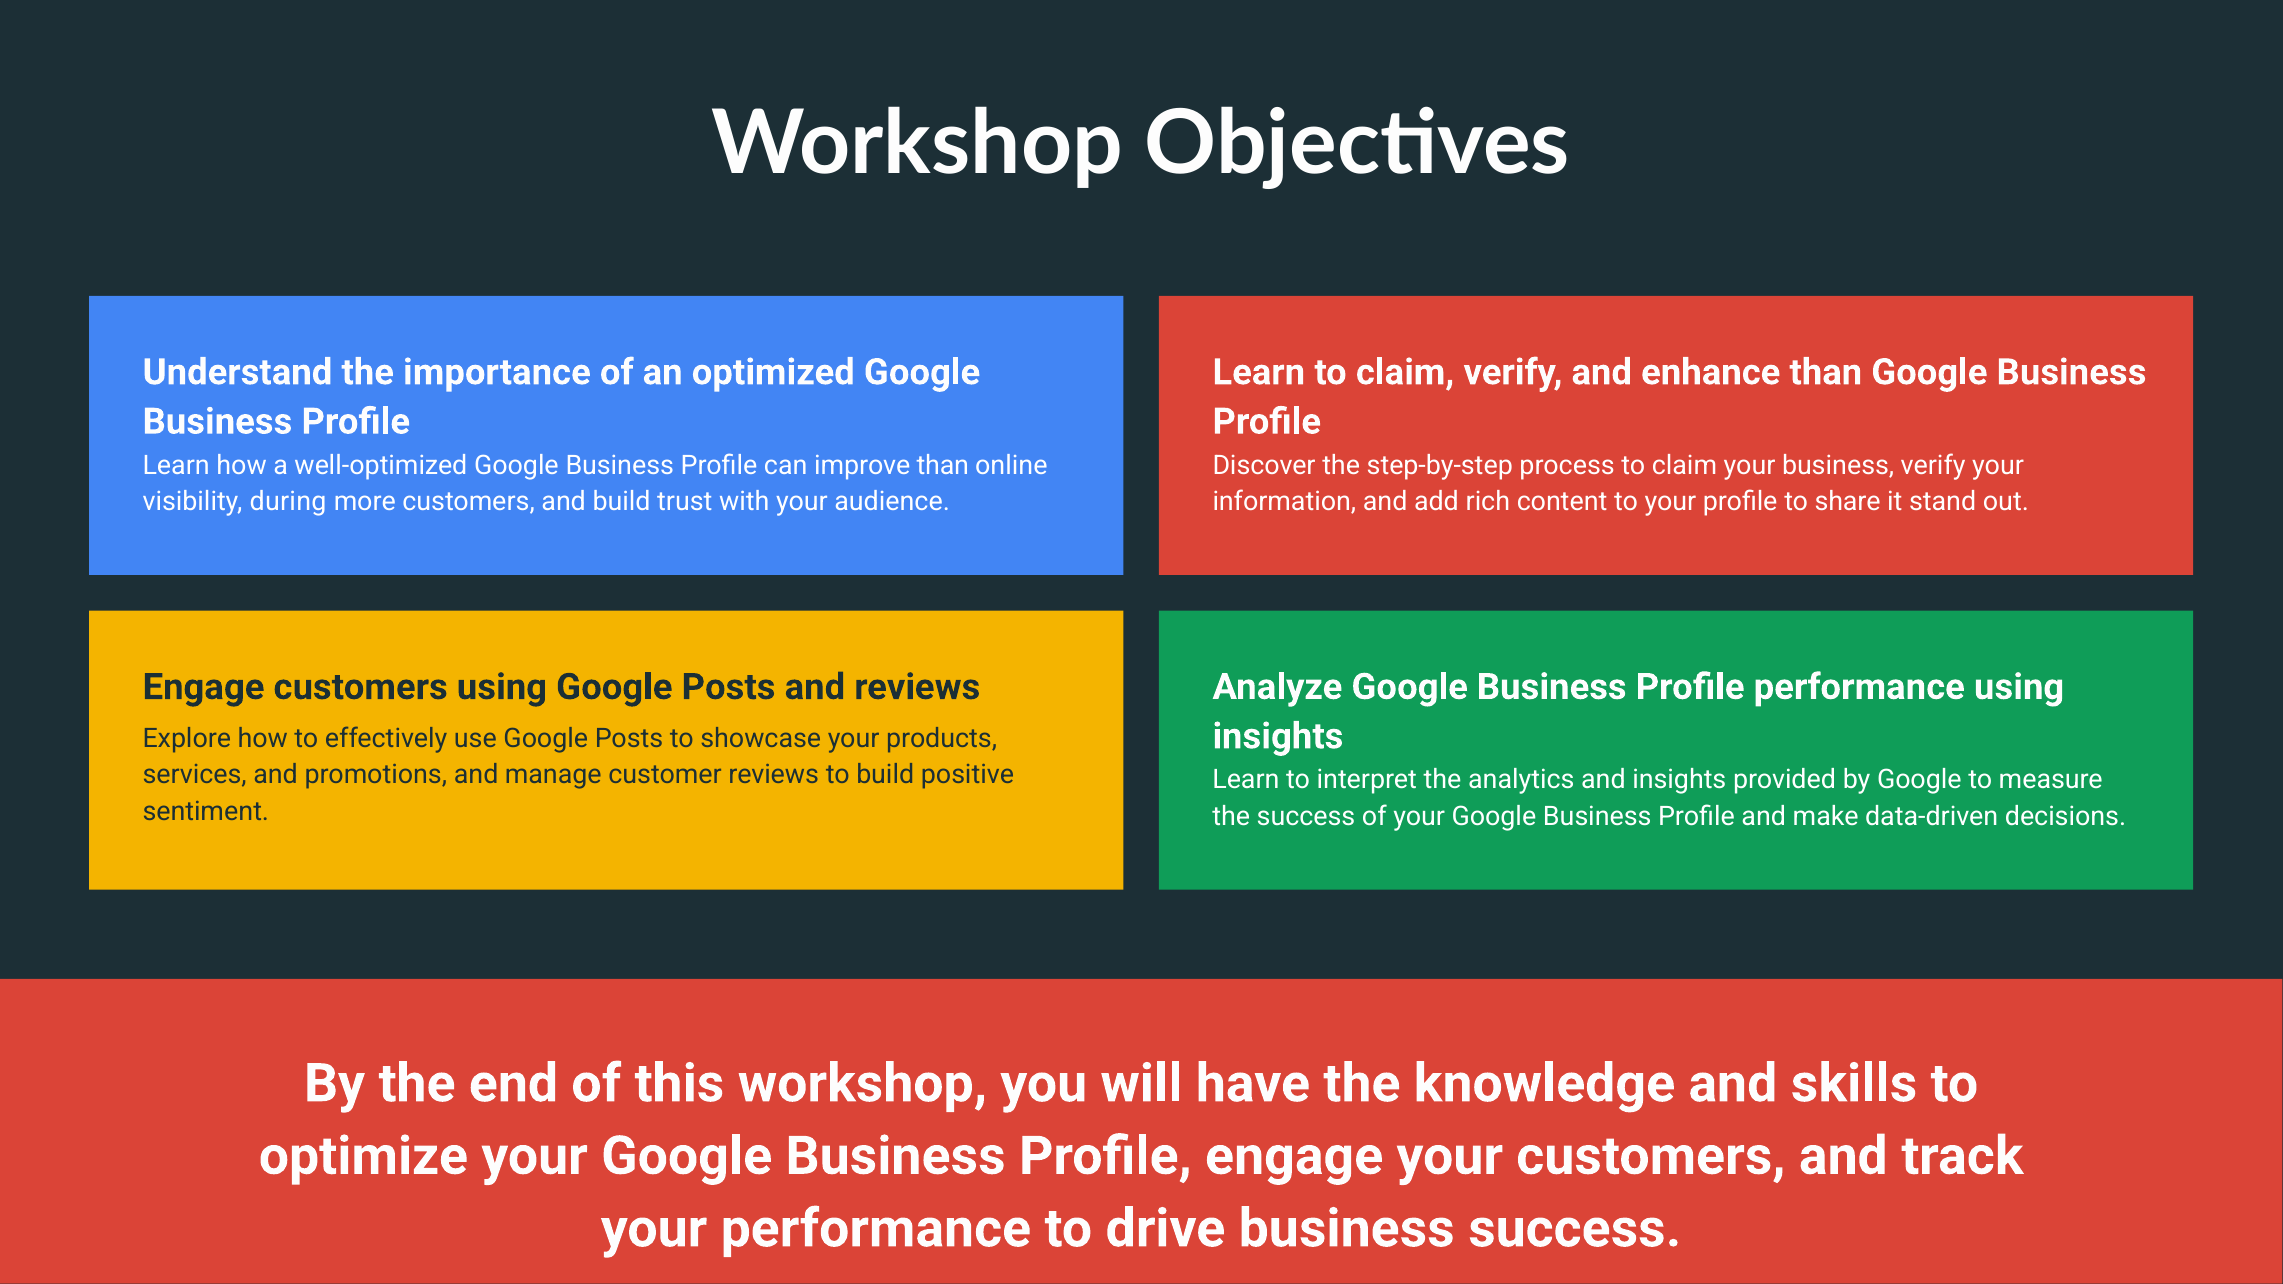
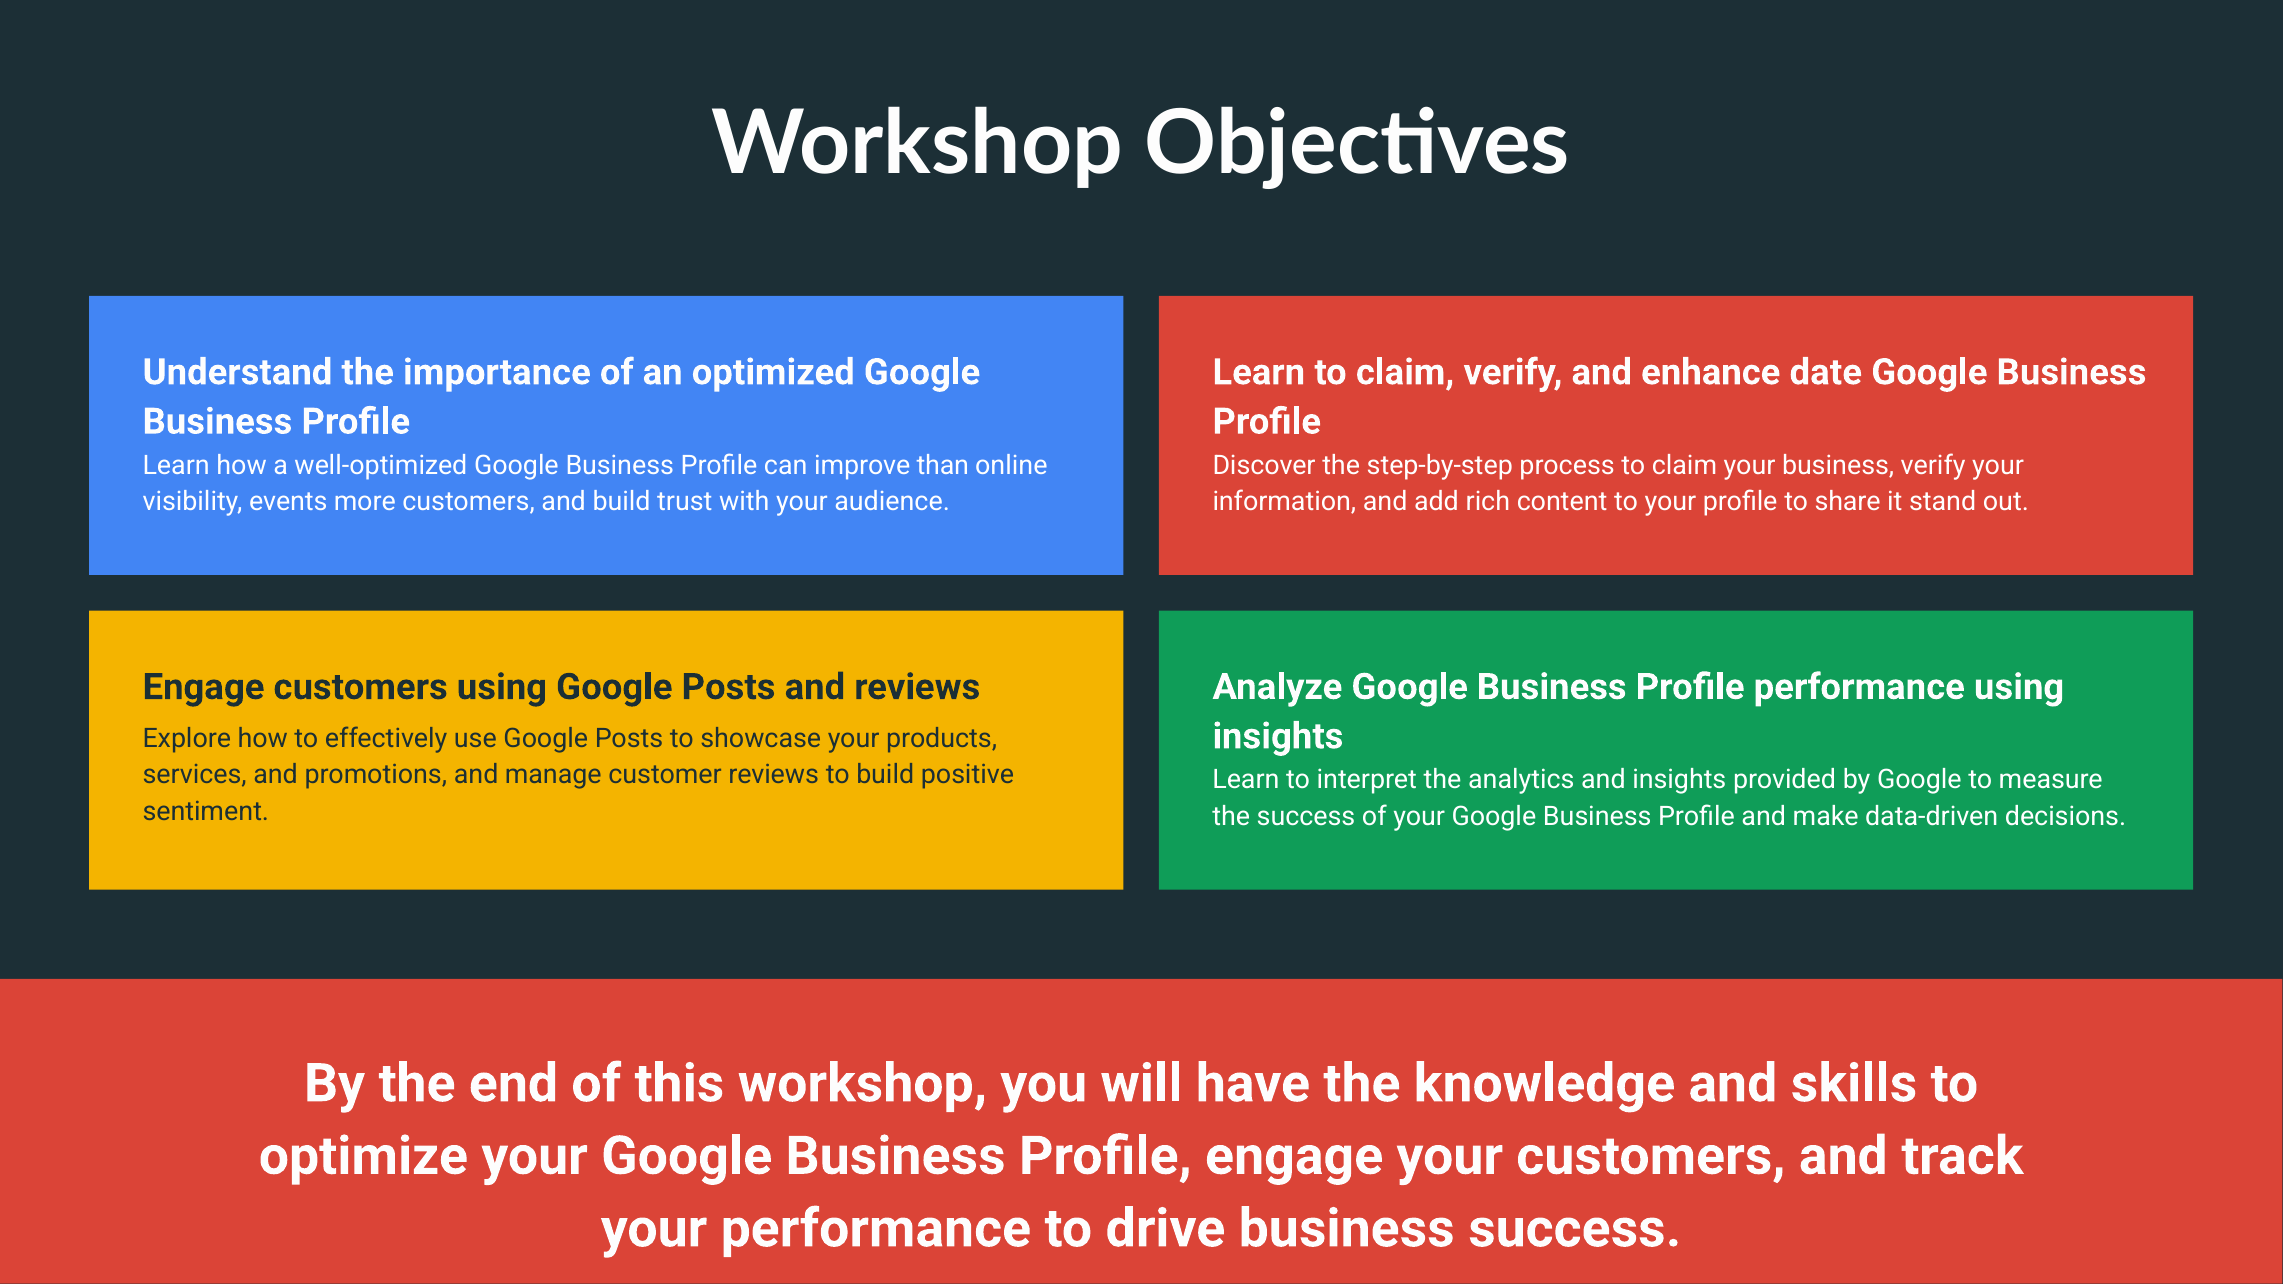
enhance than: than -> date (1826, 372)
during: during -> events (288, 502)
